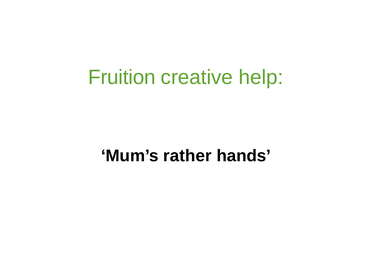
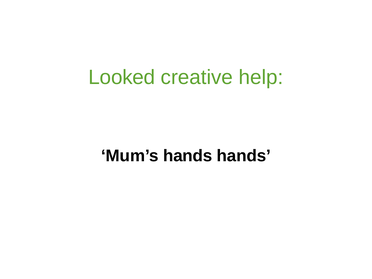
Fruition: Fruition -> Looked (122, 77)
Mum’s rather: rather -> hands (188, 156)
